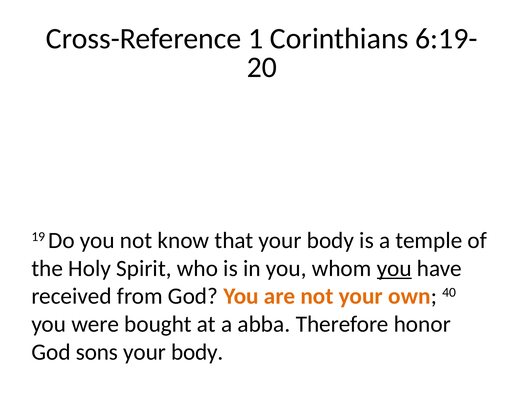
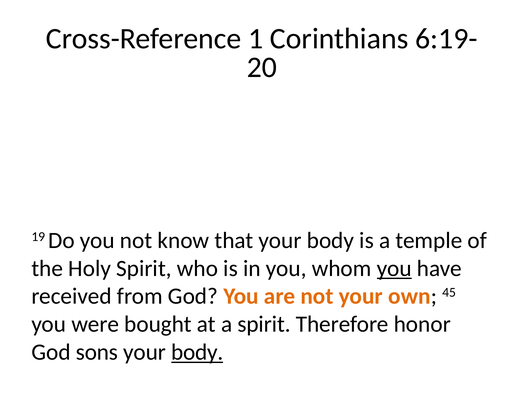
40: 40 -> 45 (449, 293)
a abba: abba -> spirit (264, 324)
body underline: none -> present (197, 352)
